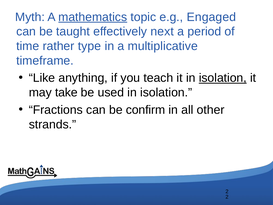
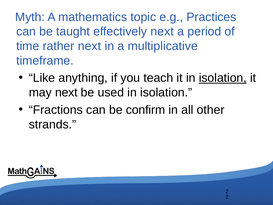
mathematics underline: present -> none (93, 17)
Engaged: Engaged -> Practices (211, 17)
rather type: type -> next (89, 46)
may take: take -> next (66, 92)
